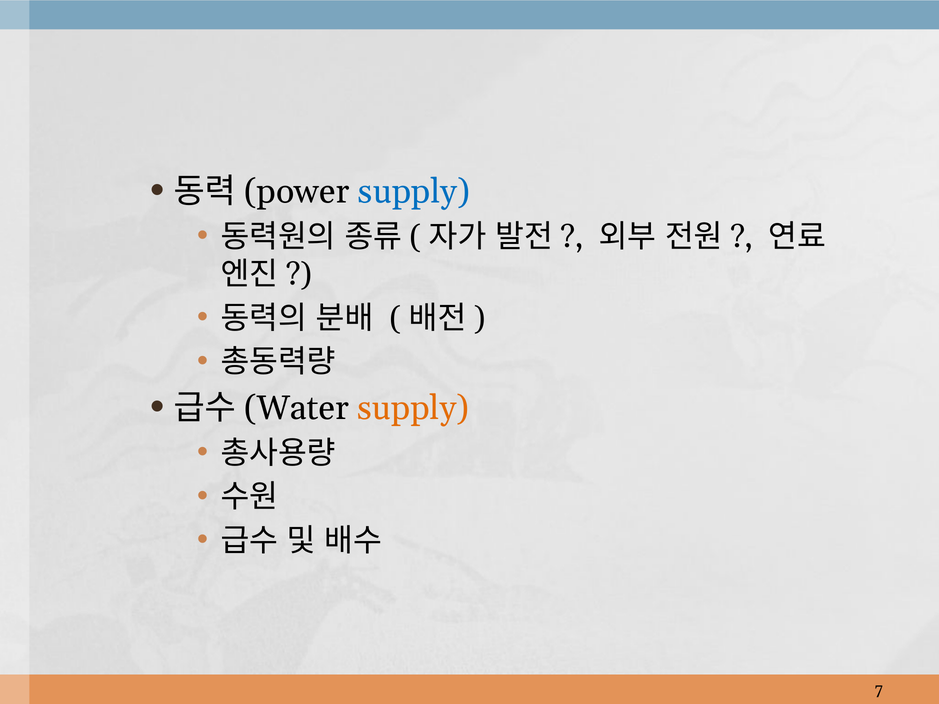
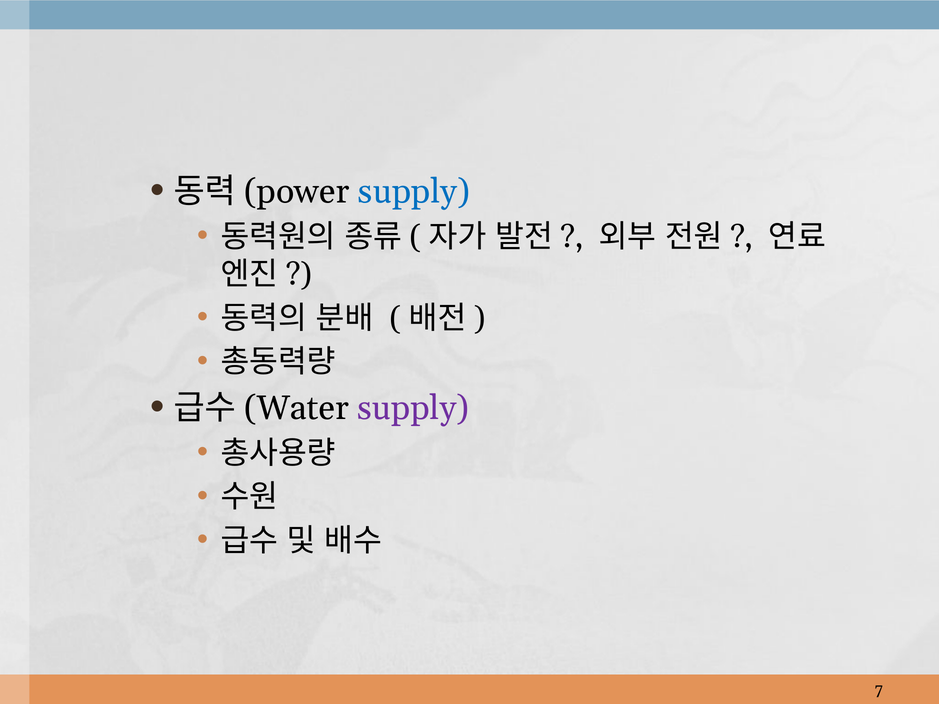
supply colour: orange -> purple (413, 408)
